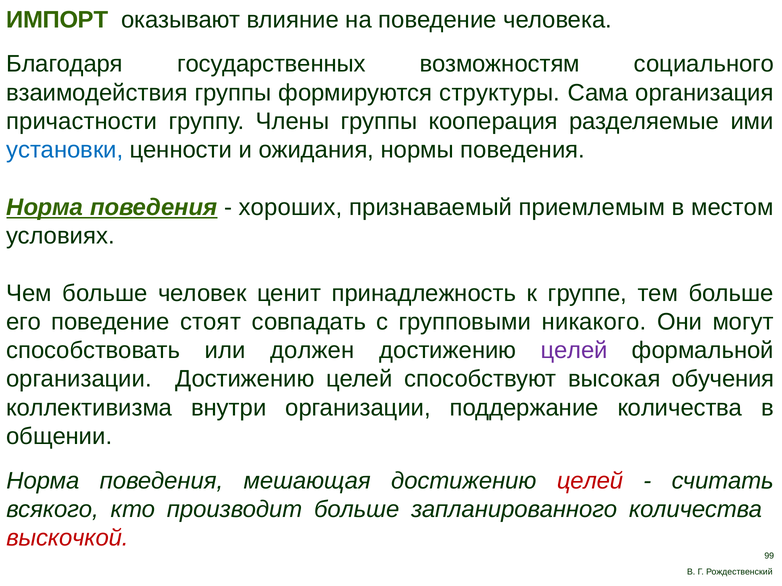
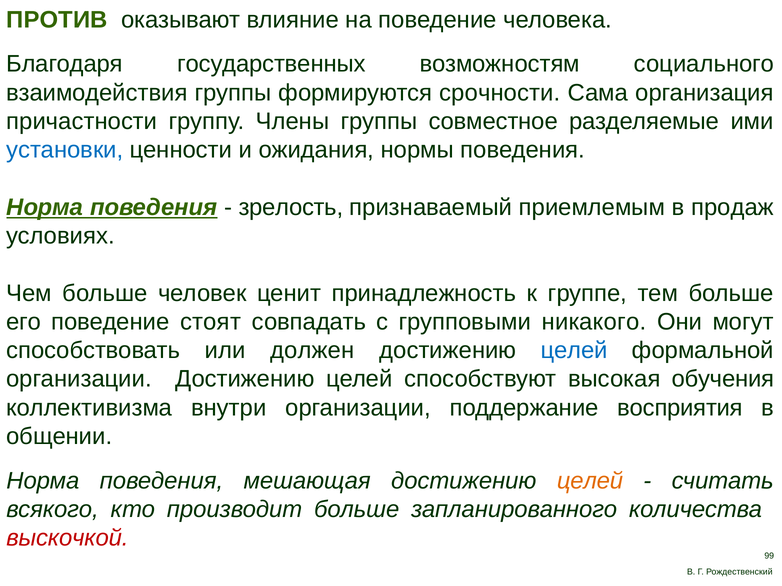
ИМПОРТ: ИМПОРТ -> ПРОТИВ (57, 20)
структуры: структуры -> срочности (500, 93)
кооперация: кооперация -> совместное (493, 121)
хороших: хороших -> зрелость (291, 207)
местом: местом -> продаж (732, 207)
целей colour: purple -> blue (574, 351)
поддержание количества: количества -> восприятия (680, 408)
целей colour: red -> orange (590, 481)
